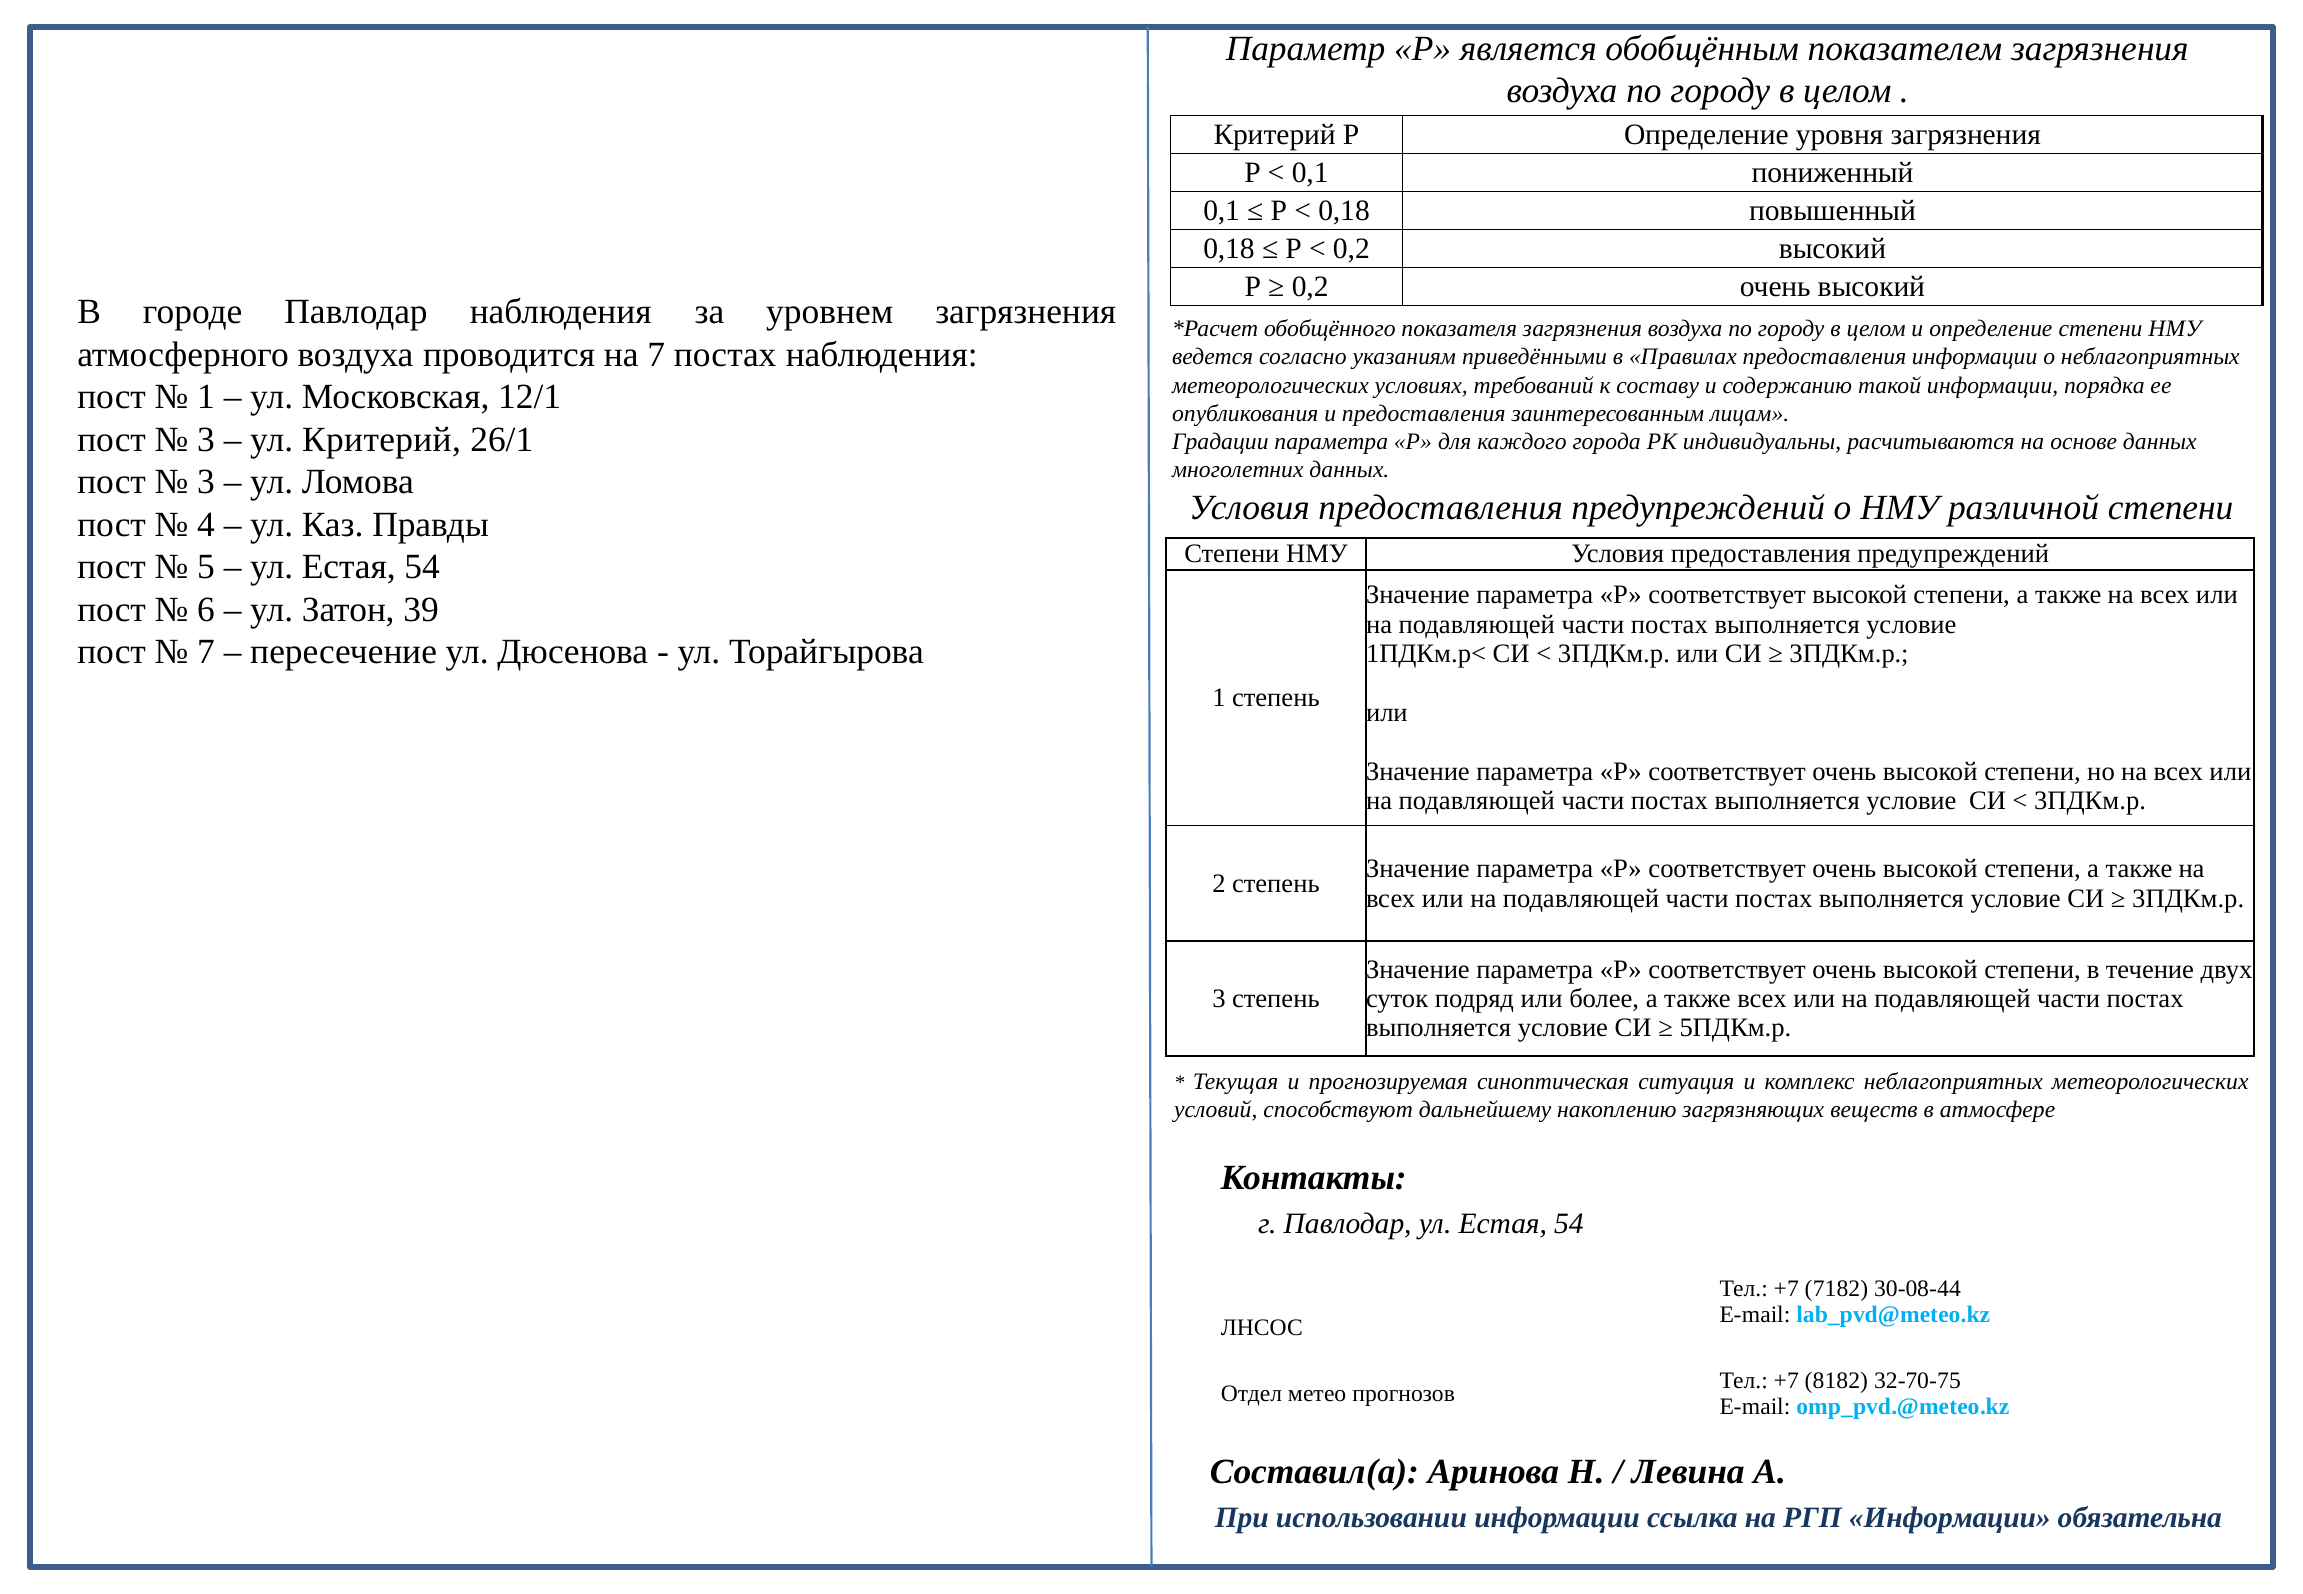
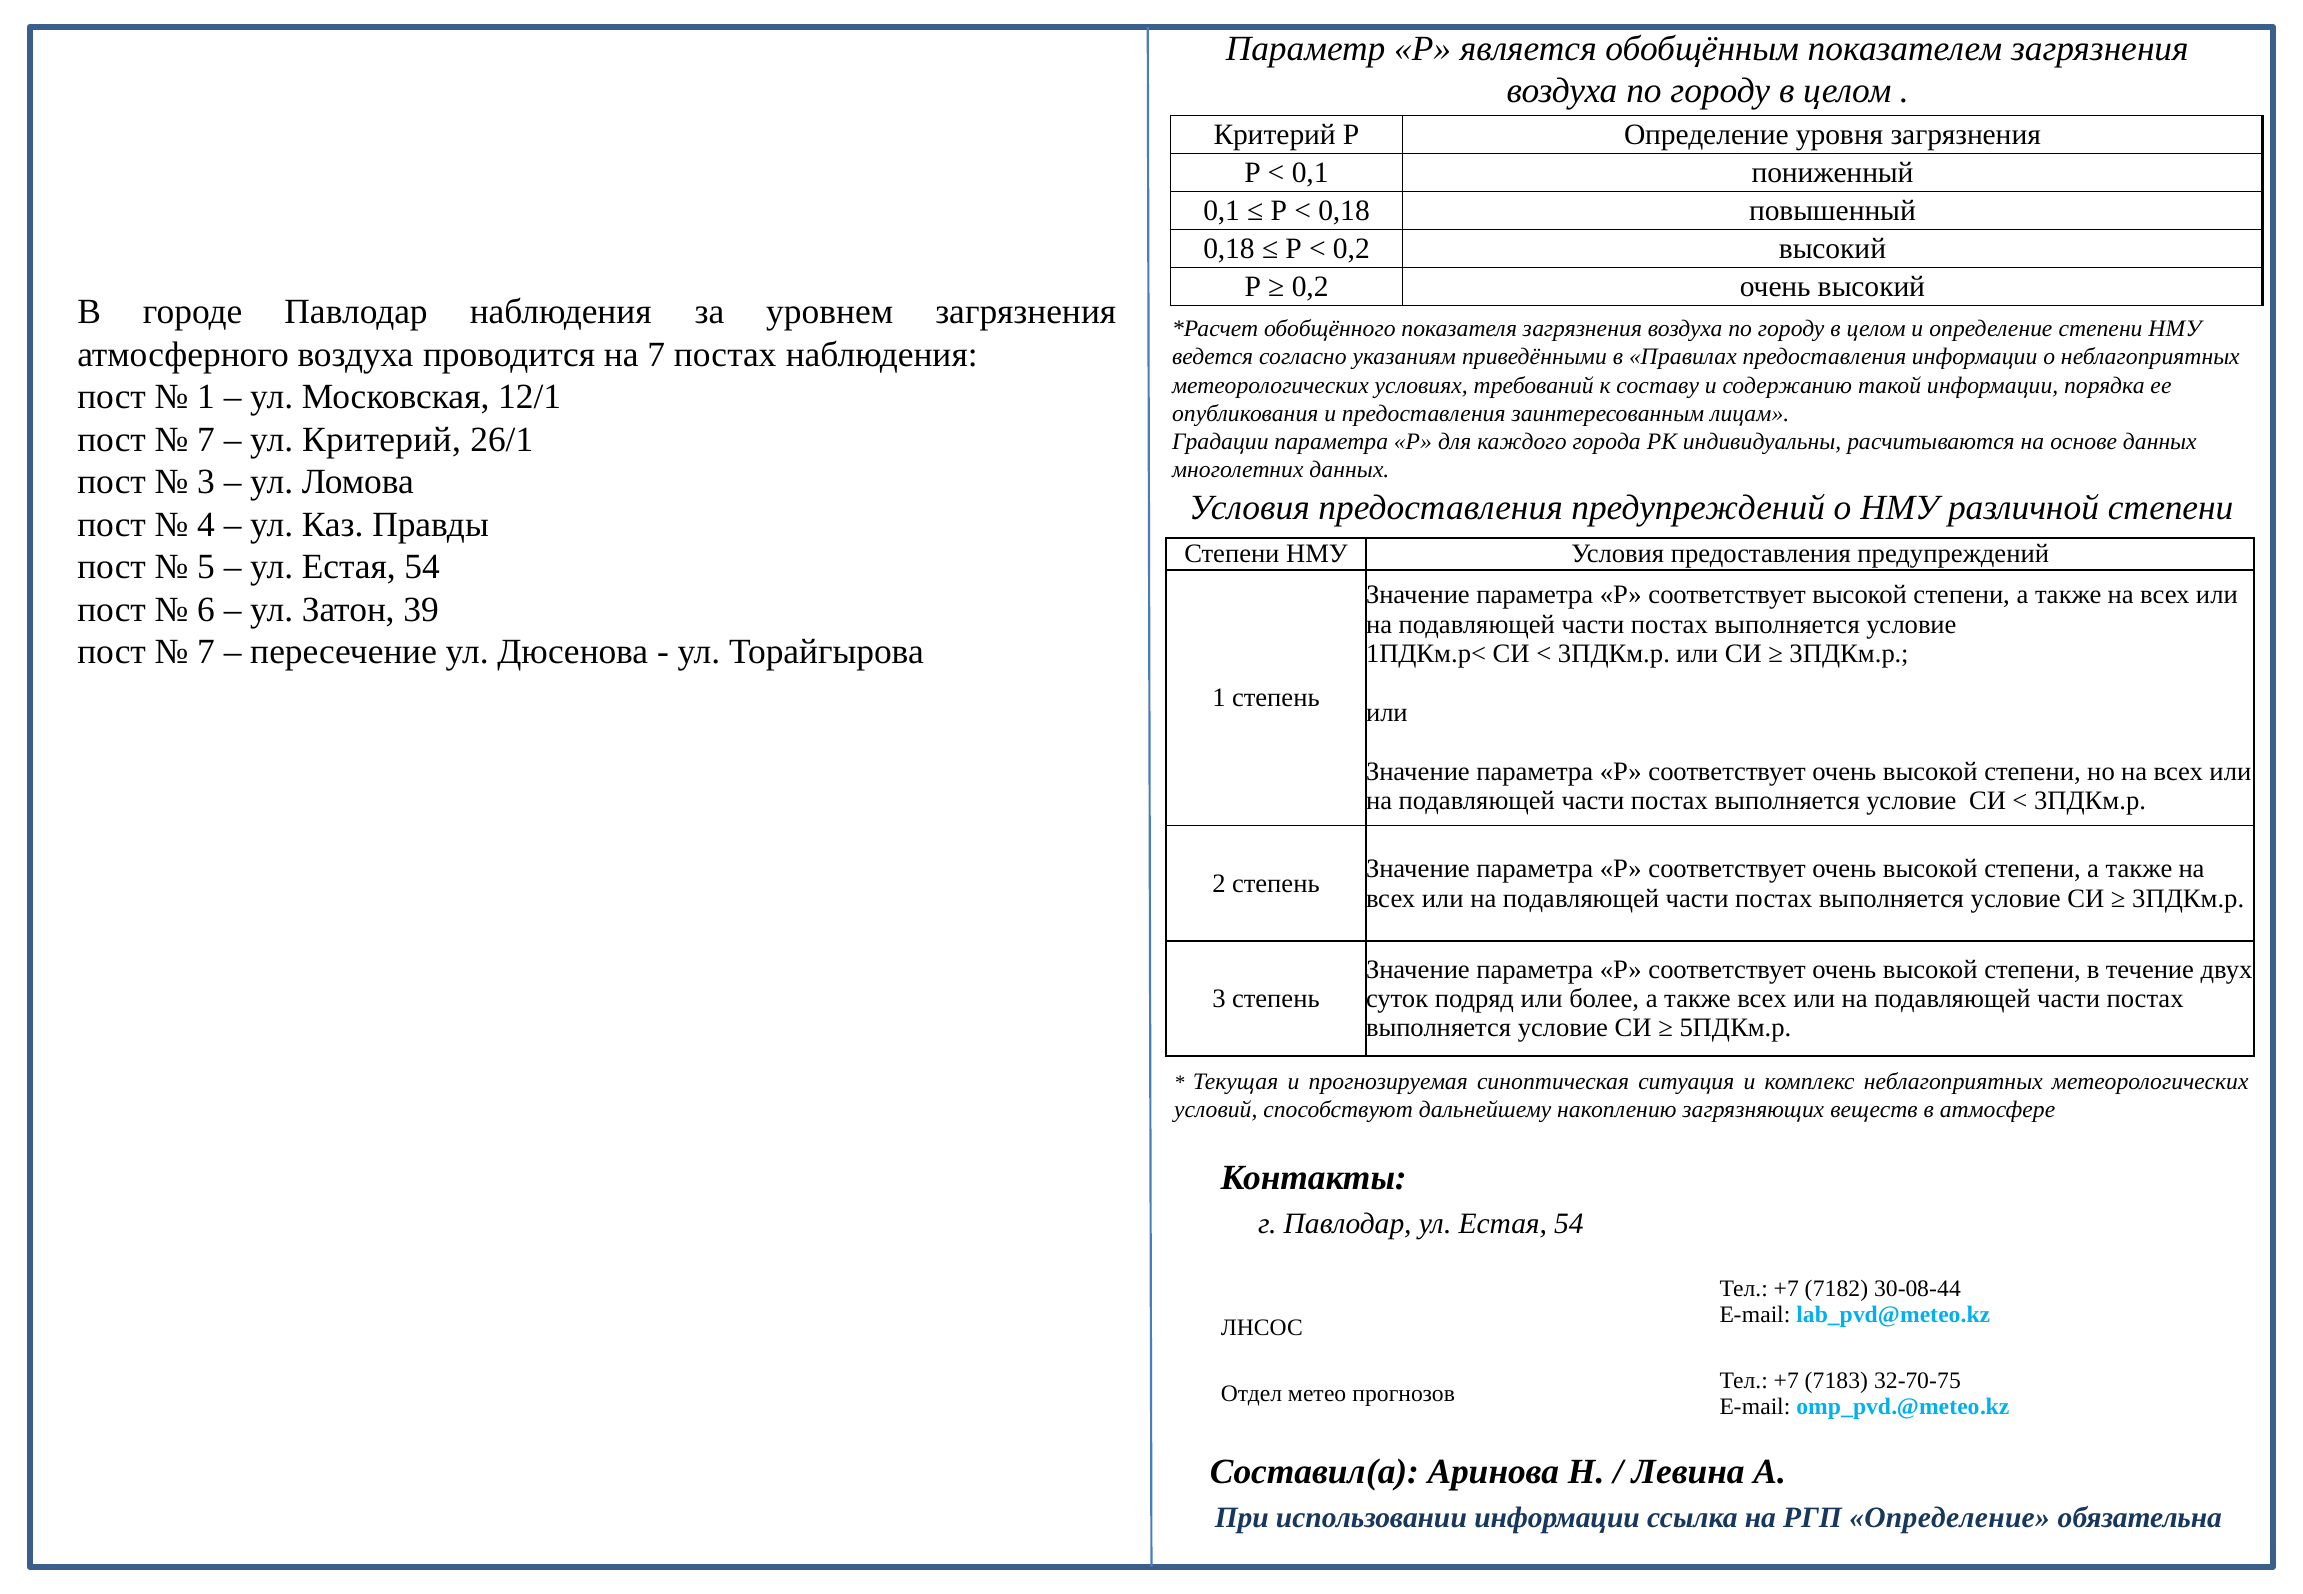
3: 3 -> 7 (206, 440)
8182: 8182 -> 7183 (1836, 1381)
РГП Информации: Информации -> Определение (1950, 1518)
